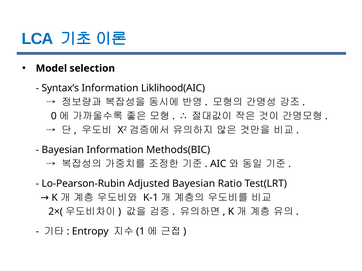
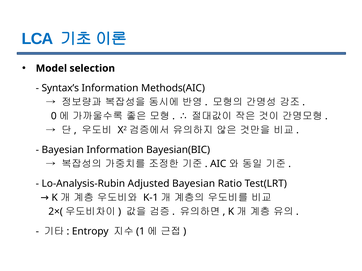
Liklihood(AIC: Liklihood(AIC -> Methods(AIC (173, 88)
Methods(BIC: Methods(BIC -> Bayesian(BIC (178, 150)
Lo-Pearson-Rubin: Lo-Pearson-Rubin -> Lo-Analysis-Rubin (83, 184)
